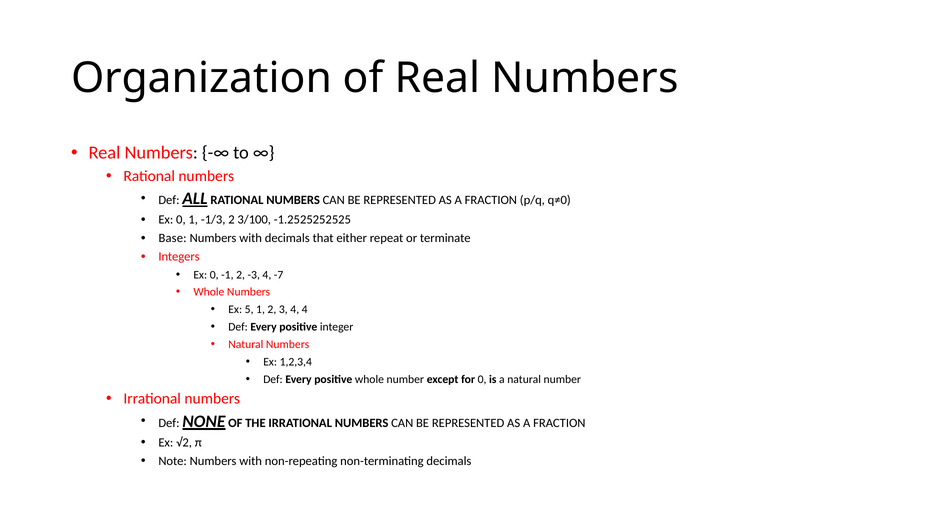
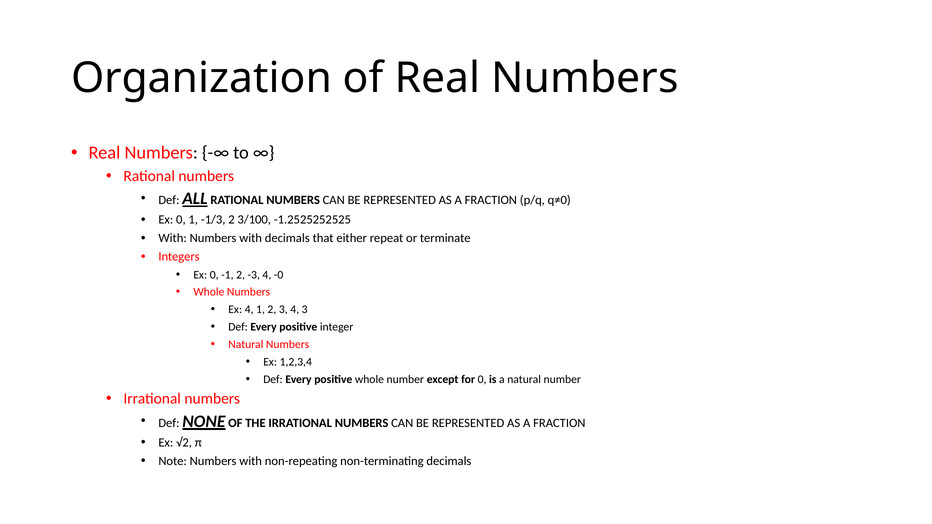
Base: Base -> With (173, 238)
-7: -7 -> -0 (279, 275)
Ex 5: 5 -> 4 (249, 310)
4 4: 4 -> 3 (305, 310)
